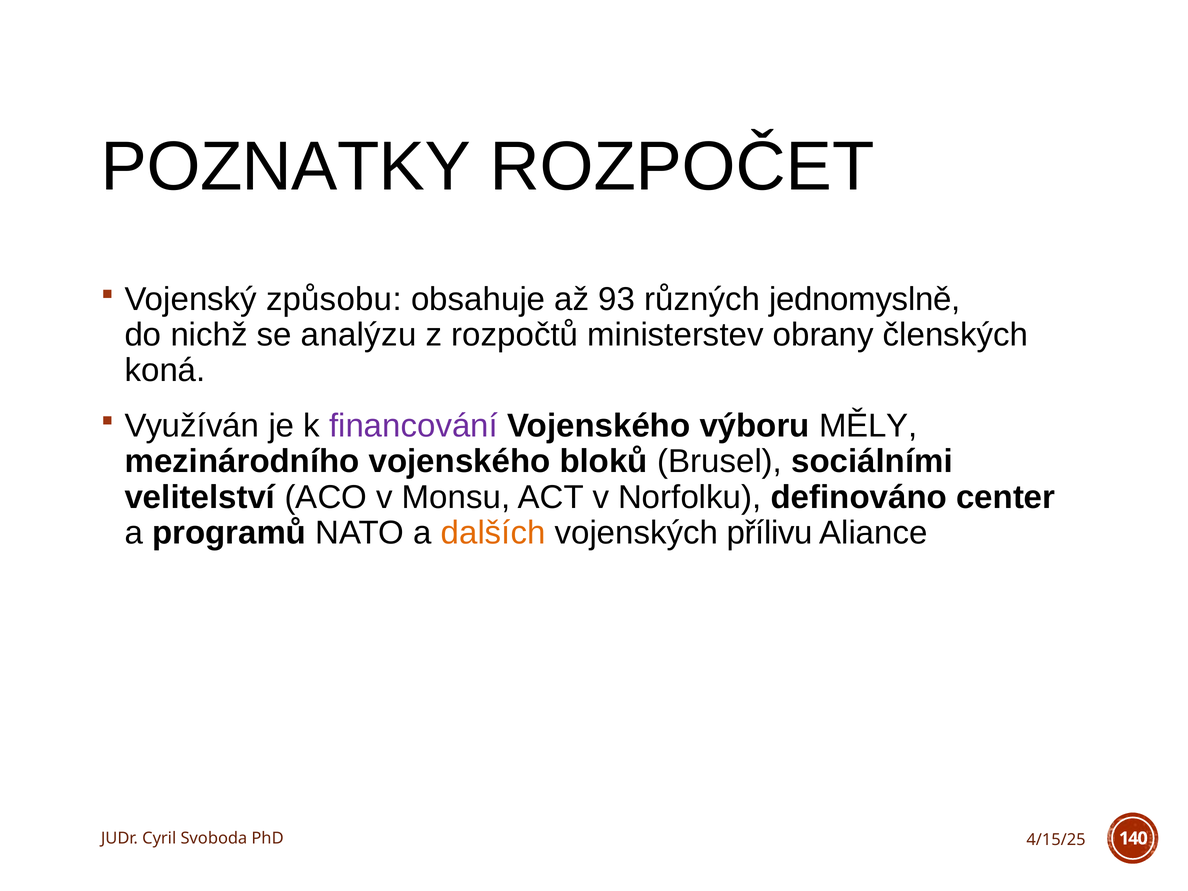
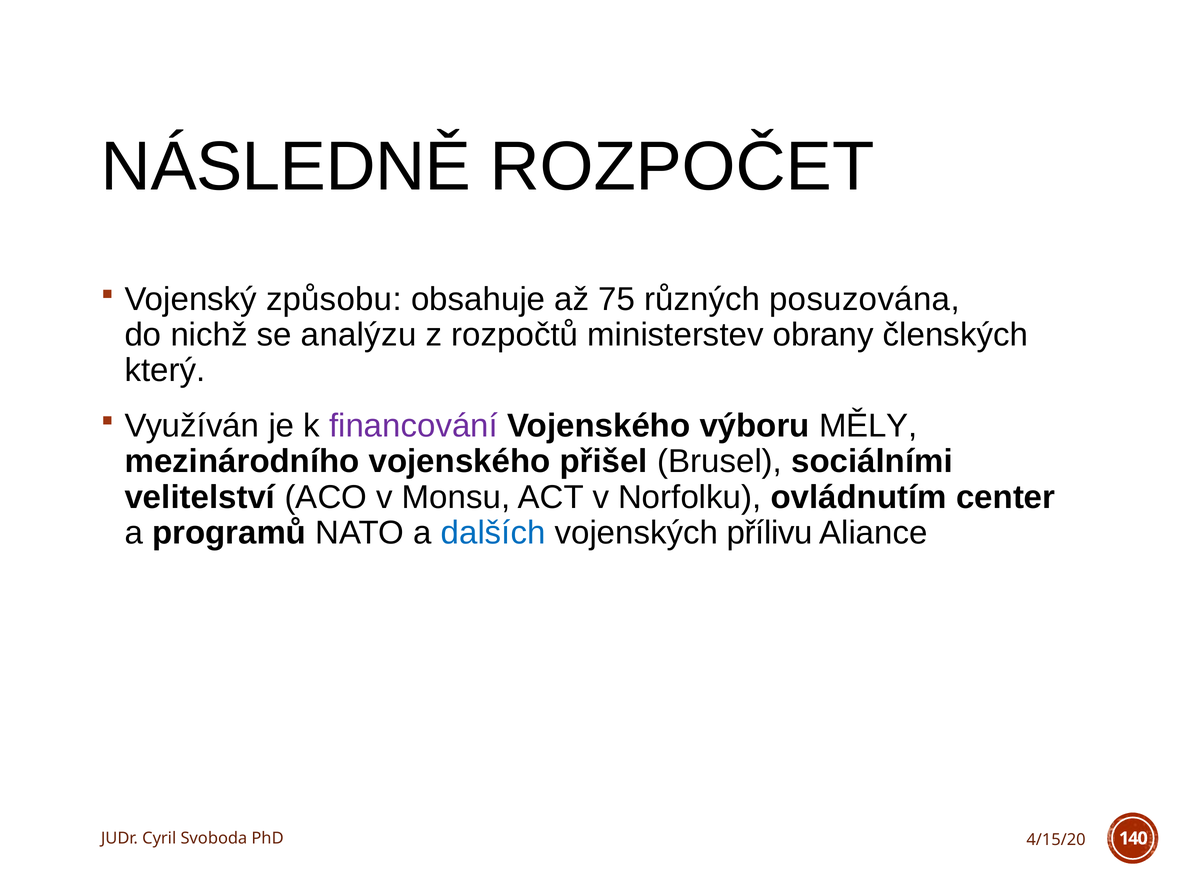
POZNATKY: POZNATKY -> NÁSLEDNĚ (286, 167)
93: 93 -> 75 (617, 299)
jednomyslně: jednomyslně -> posuzována (864, 299)
koná: koná -> který (165, 370)
bloků: bloků -> přišel (604, 462)
definováno: definováno -> ovládnutím (859, 497)
dalších colour: orange -> blue (493, 533)
4/15/25: 4/15/25 -> 4/15/20 (1056, 840)
